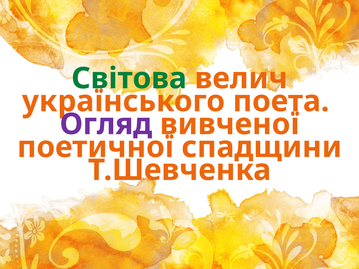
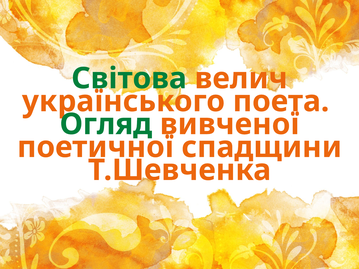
Огляд colour: purple -> green (106, 124)
